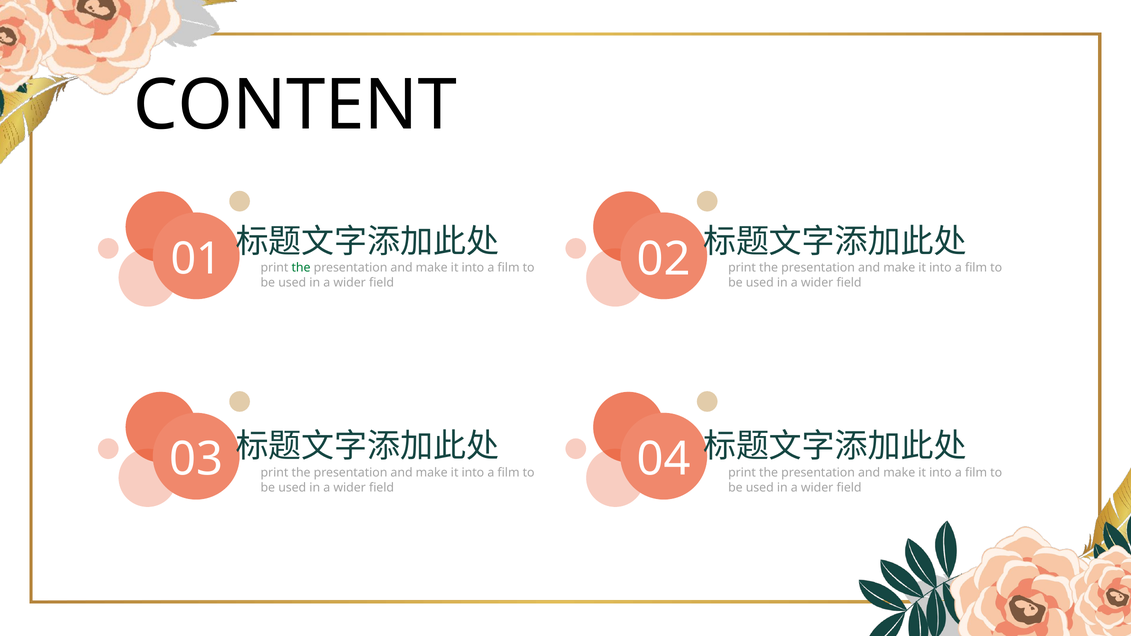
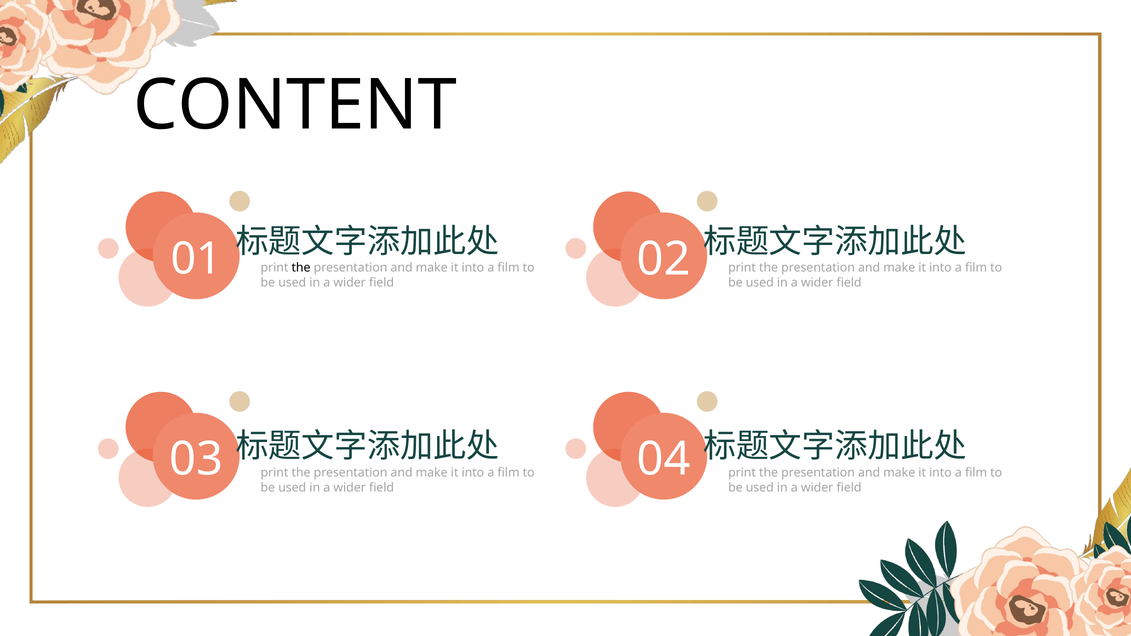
the colour: green -> black (301, 268)
